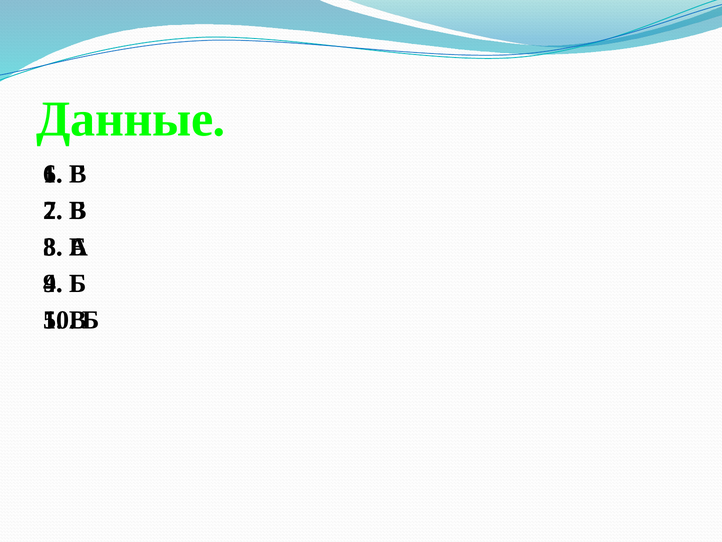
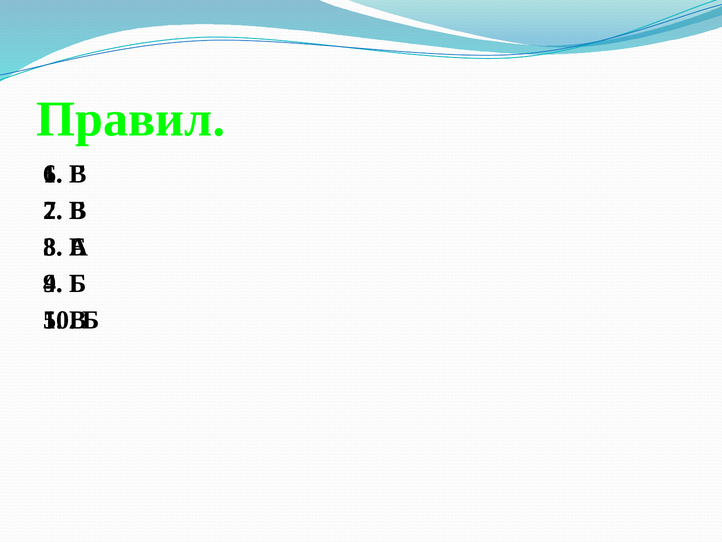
Данные: Данные -> Правил (131, 119)
